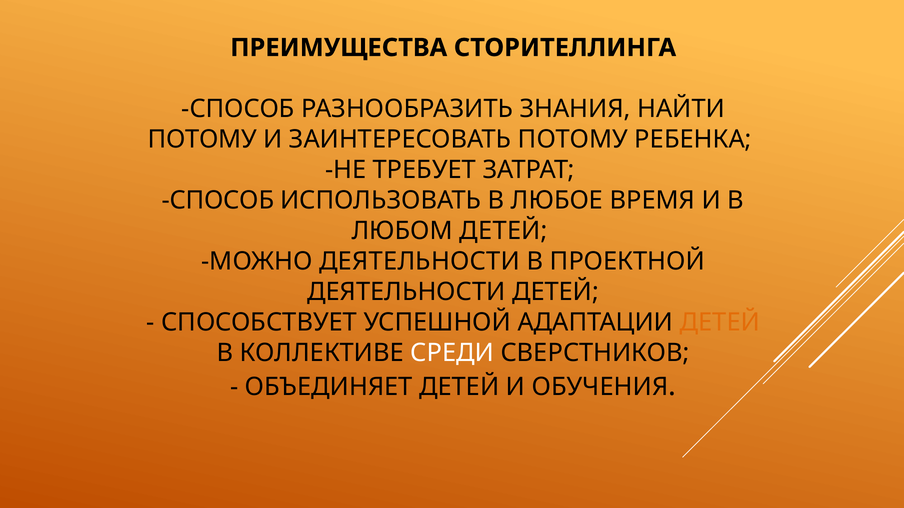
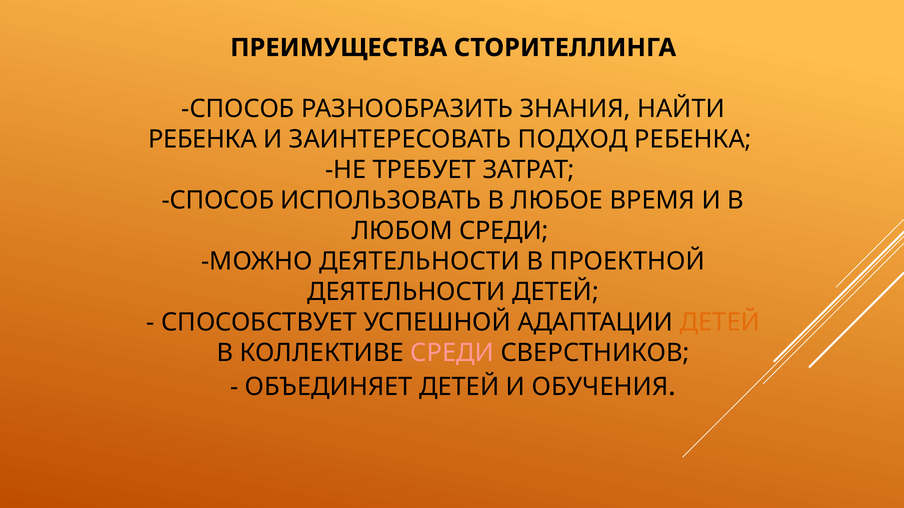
ПОТОМУ: ПОТОМУ -> РЕБЕНКА (202, 139)
ЗАИНТЕРЕСОВАТЬ ПОТОМУ: ПОТОМУ -> ПОДХОД (573, 139)
ЛЮБОМ ДЕТЕЙ: ДЕТЕЙ -> СРЕДИ (504, 231)
СРЕДИ colour: white -> pink (452, 353)
